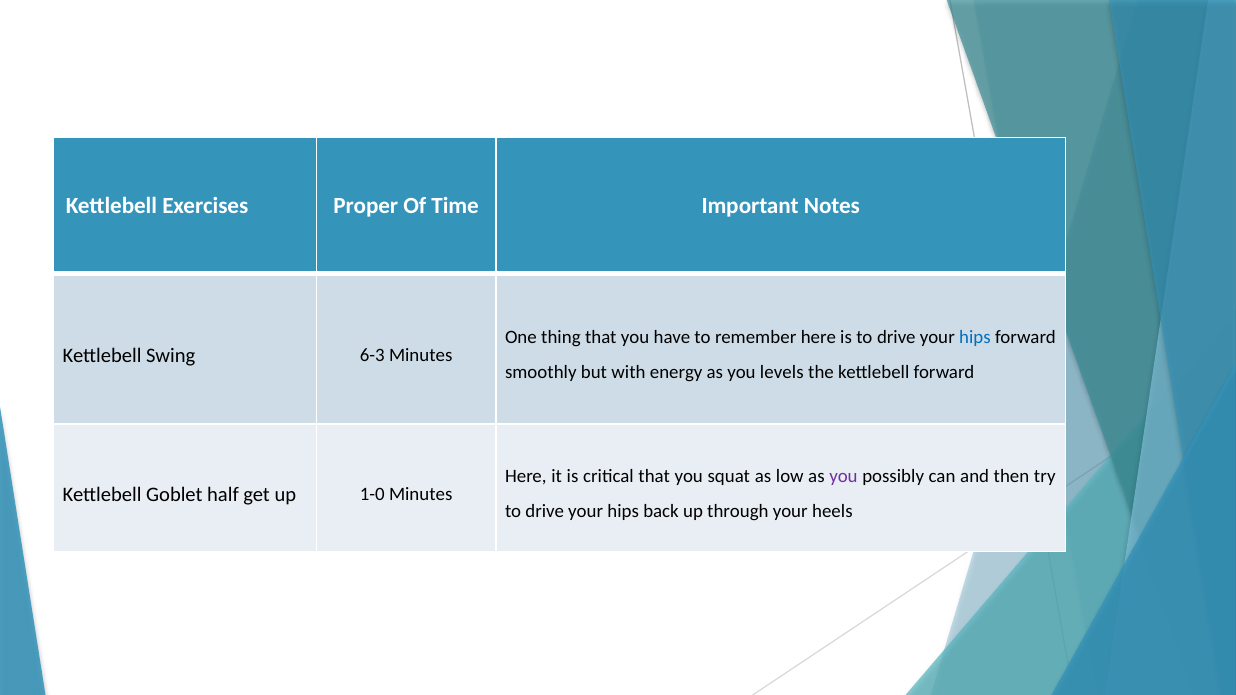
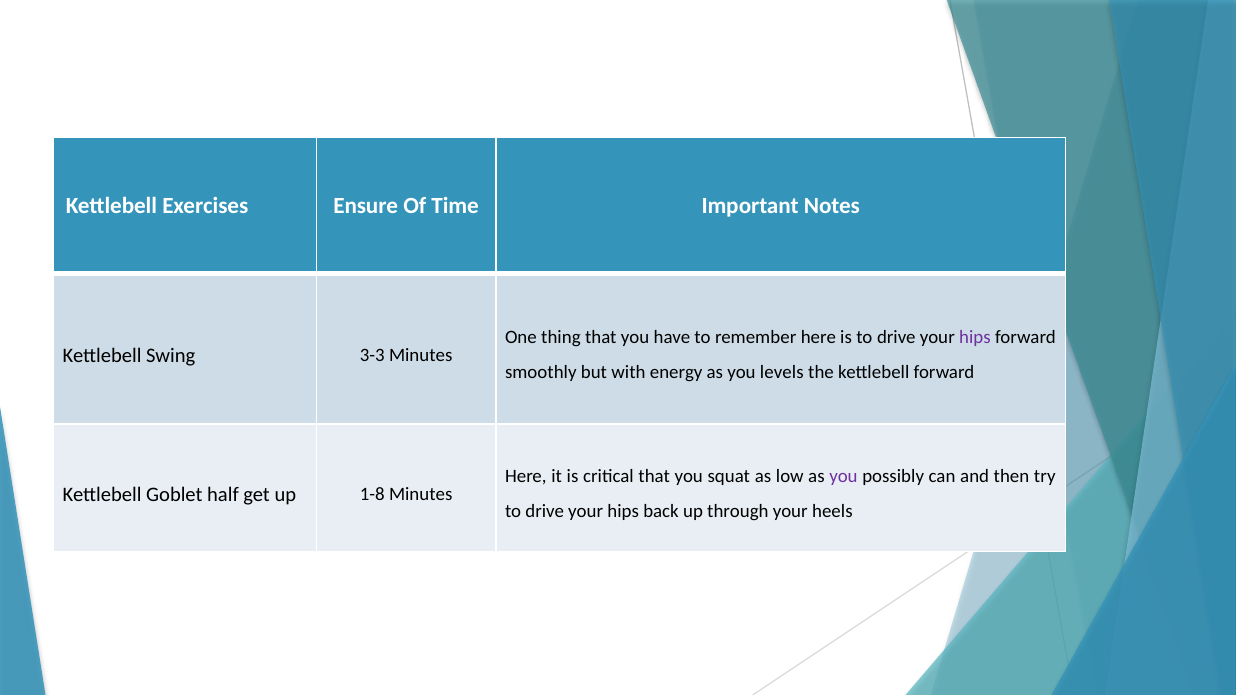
Proper: Proper -> Ensure (366, 206)
hips colour: blue -> purple (975, 338)
6-3: 6-3 -> 3-3 (372, 355)
1-0: 1-0 -> 1-8 (372, 494)
